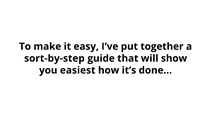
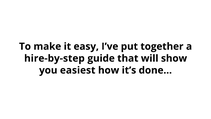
sort-by-step: sort-by-step -> hire-by-step (54, 58)
